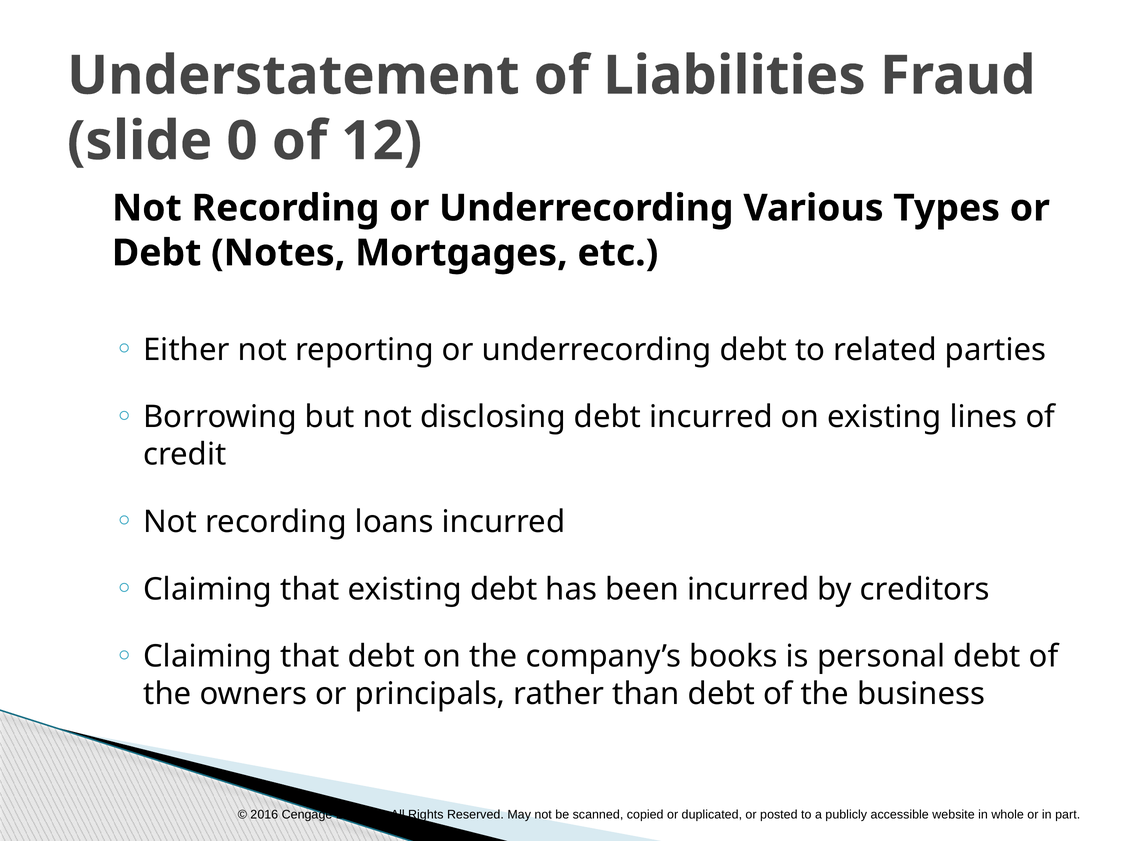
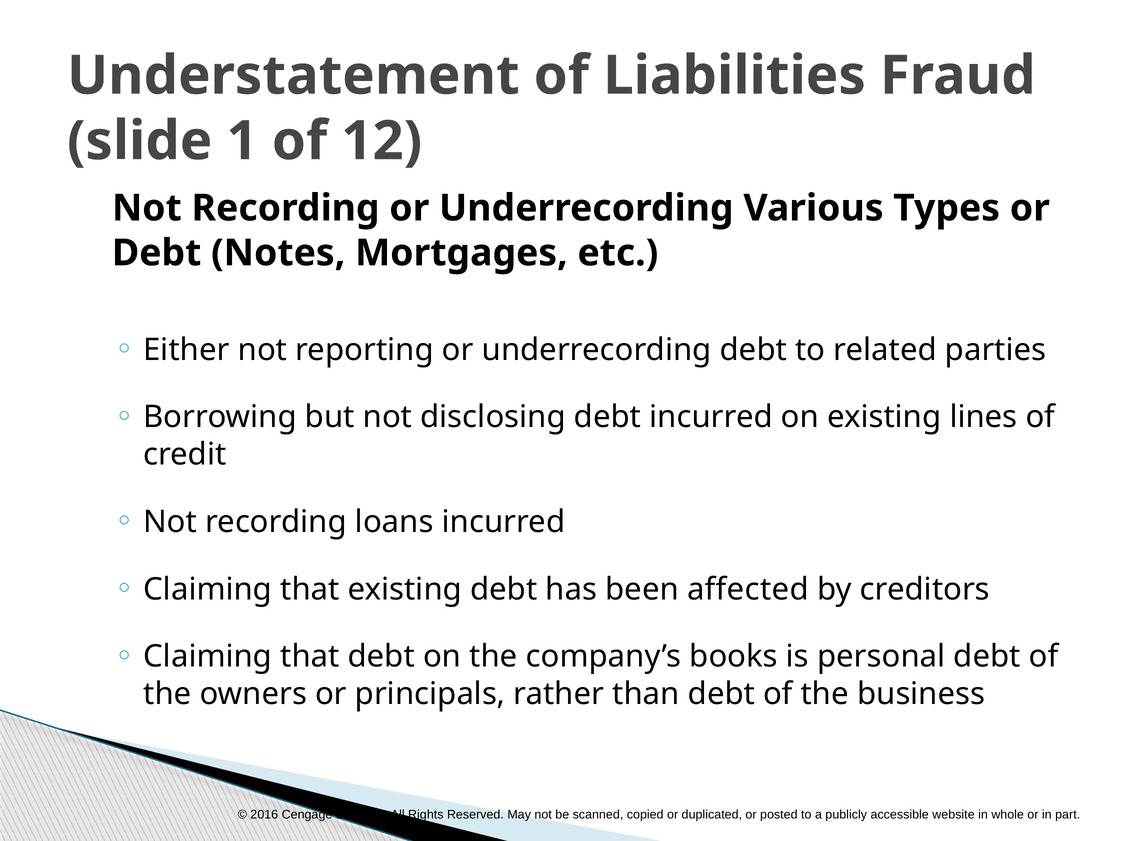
0: 0 -> 1 (242, 141)
been incurred: incurred -> affected (748, 589)
